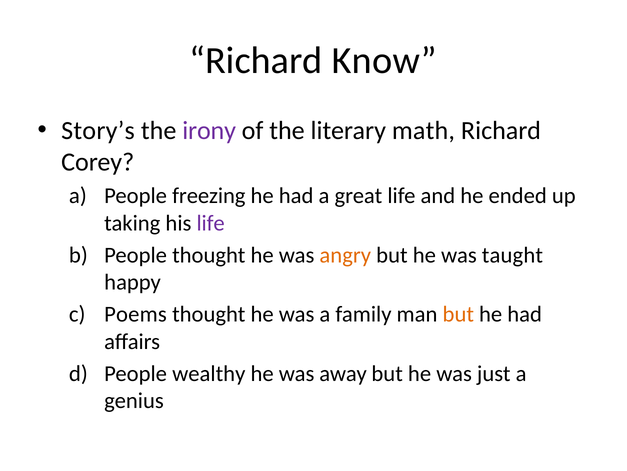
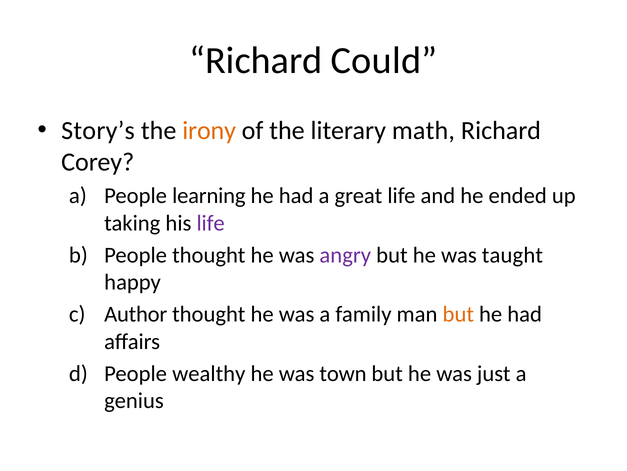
Know: Know -> Could (384, 61)
irony colour: purple -> orange (209, 130)
freezing: freezing -> learning (209, 196)
angry colour: orange -> purple (345, 255)
Poems: Poems -> Author (136, 314)
away: away -> town (343, 373)
